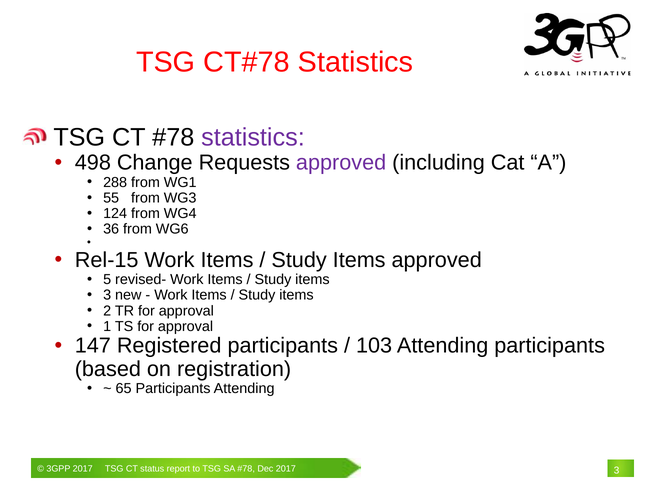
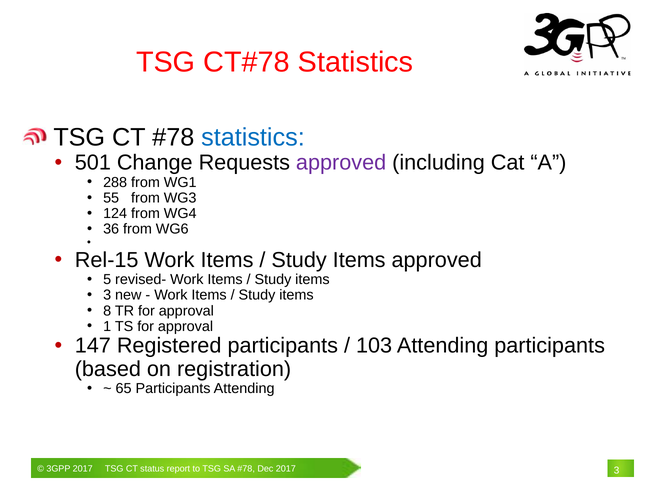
statistics colour: purple -> blue (253, 137)
498: 498 -> 501 (93, 163)
2: 2 -> 8 (107, 311)
